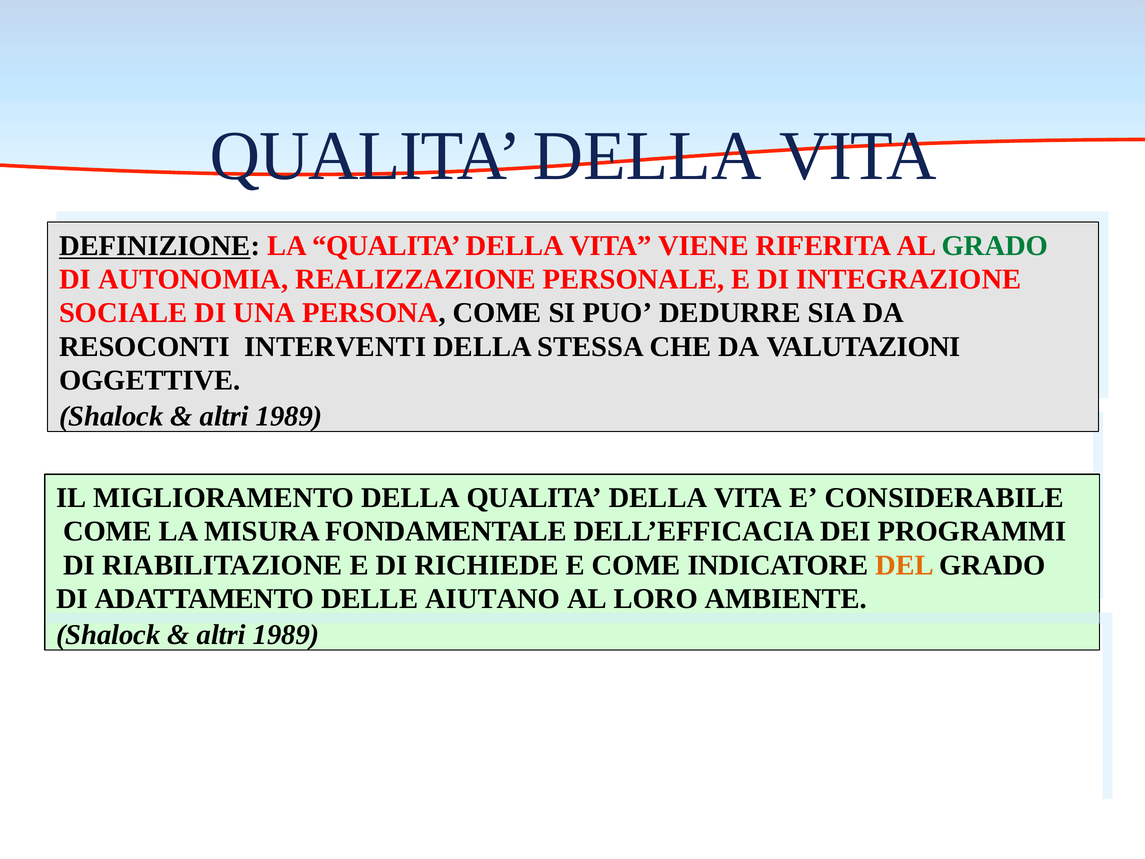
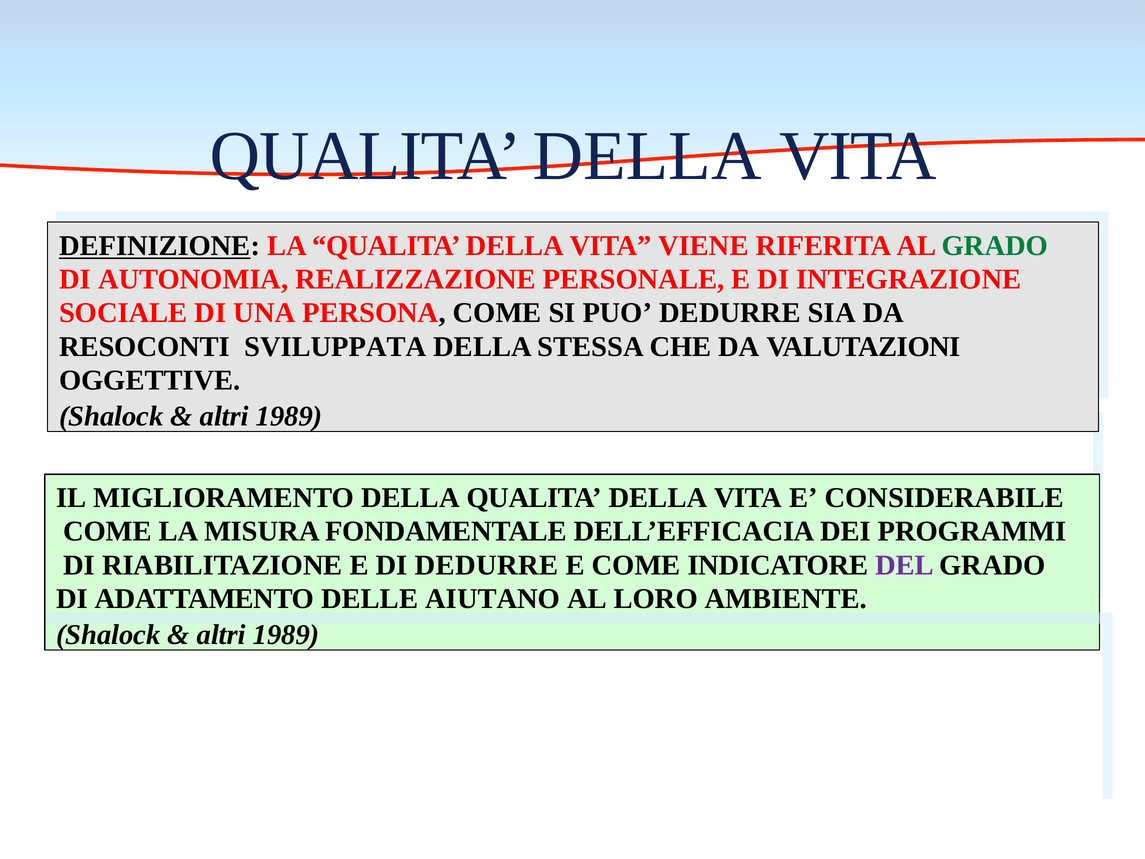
INTERVENTI: INTERVENTI -> SVILUPPATA (335, 347)
DI RICHIEDE: RICHIEDE -> DEDURRE (487, 565)
DEL colour: orange -> purple (904, 565)
